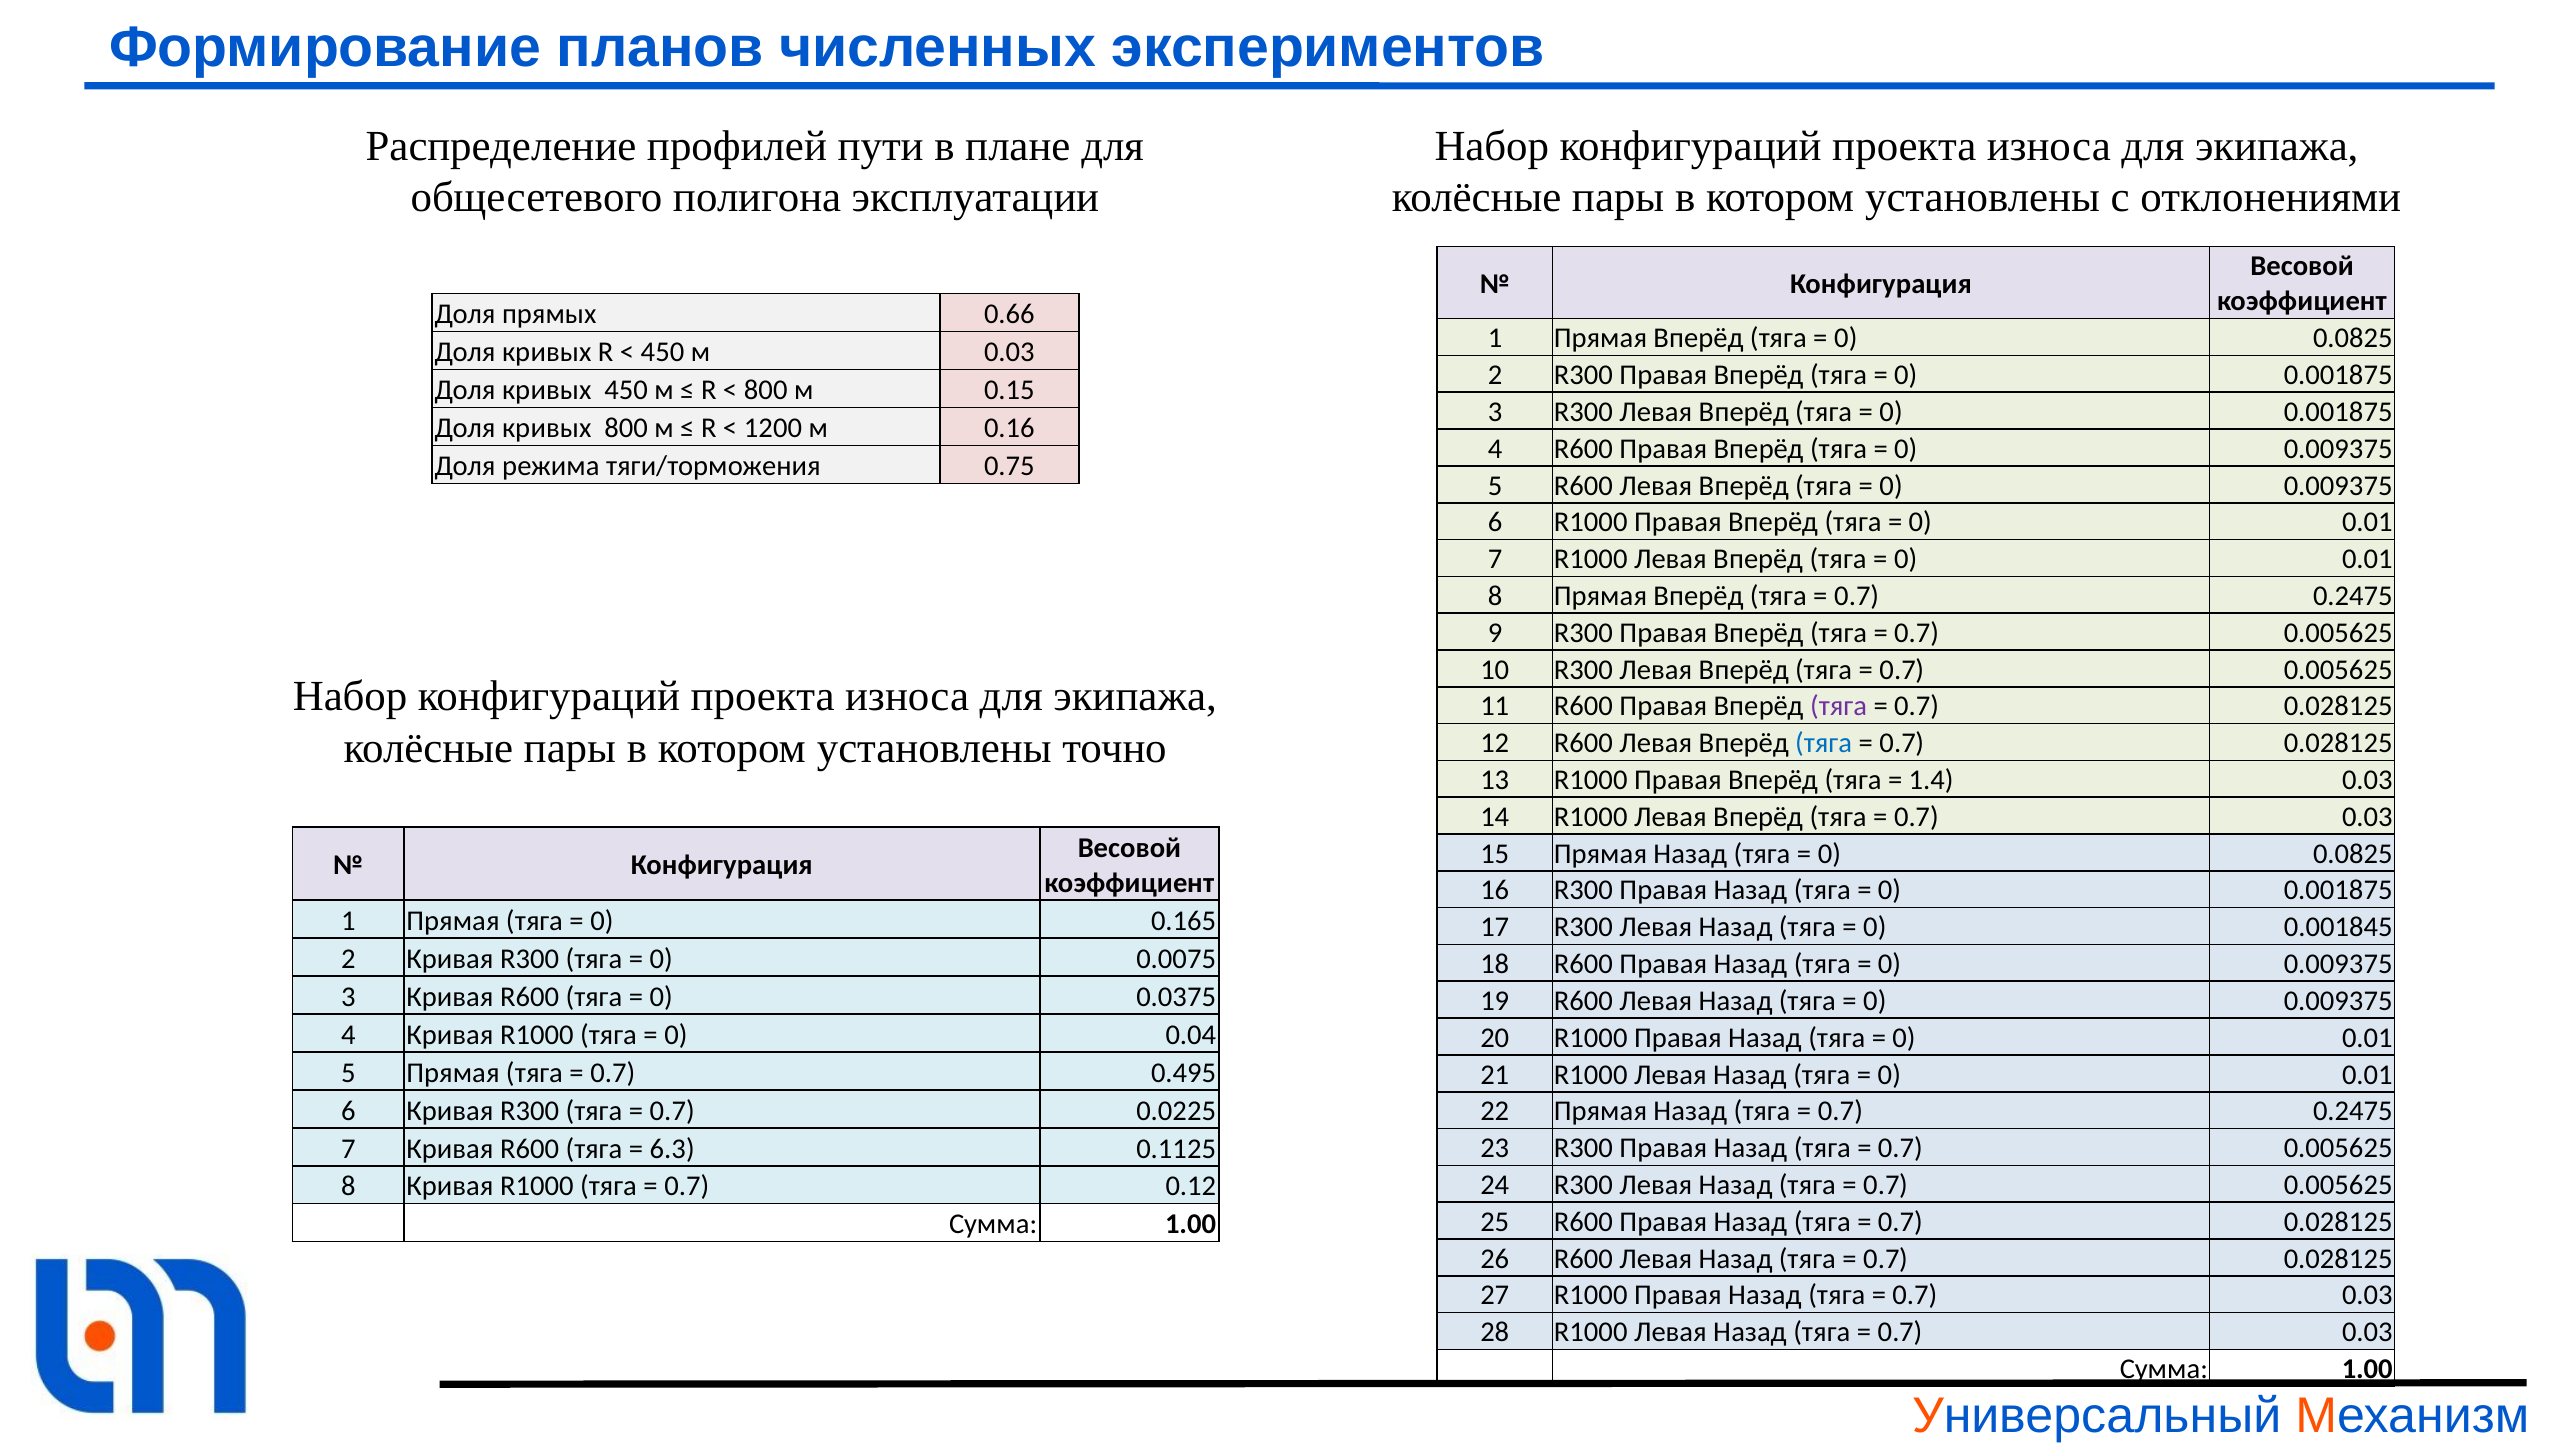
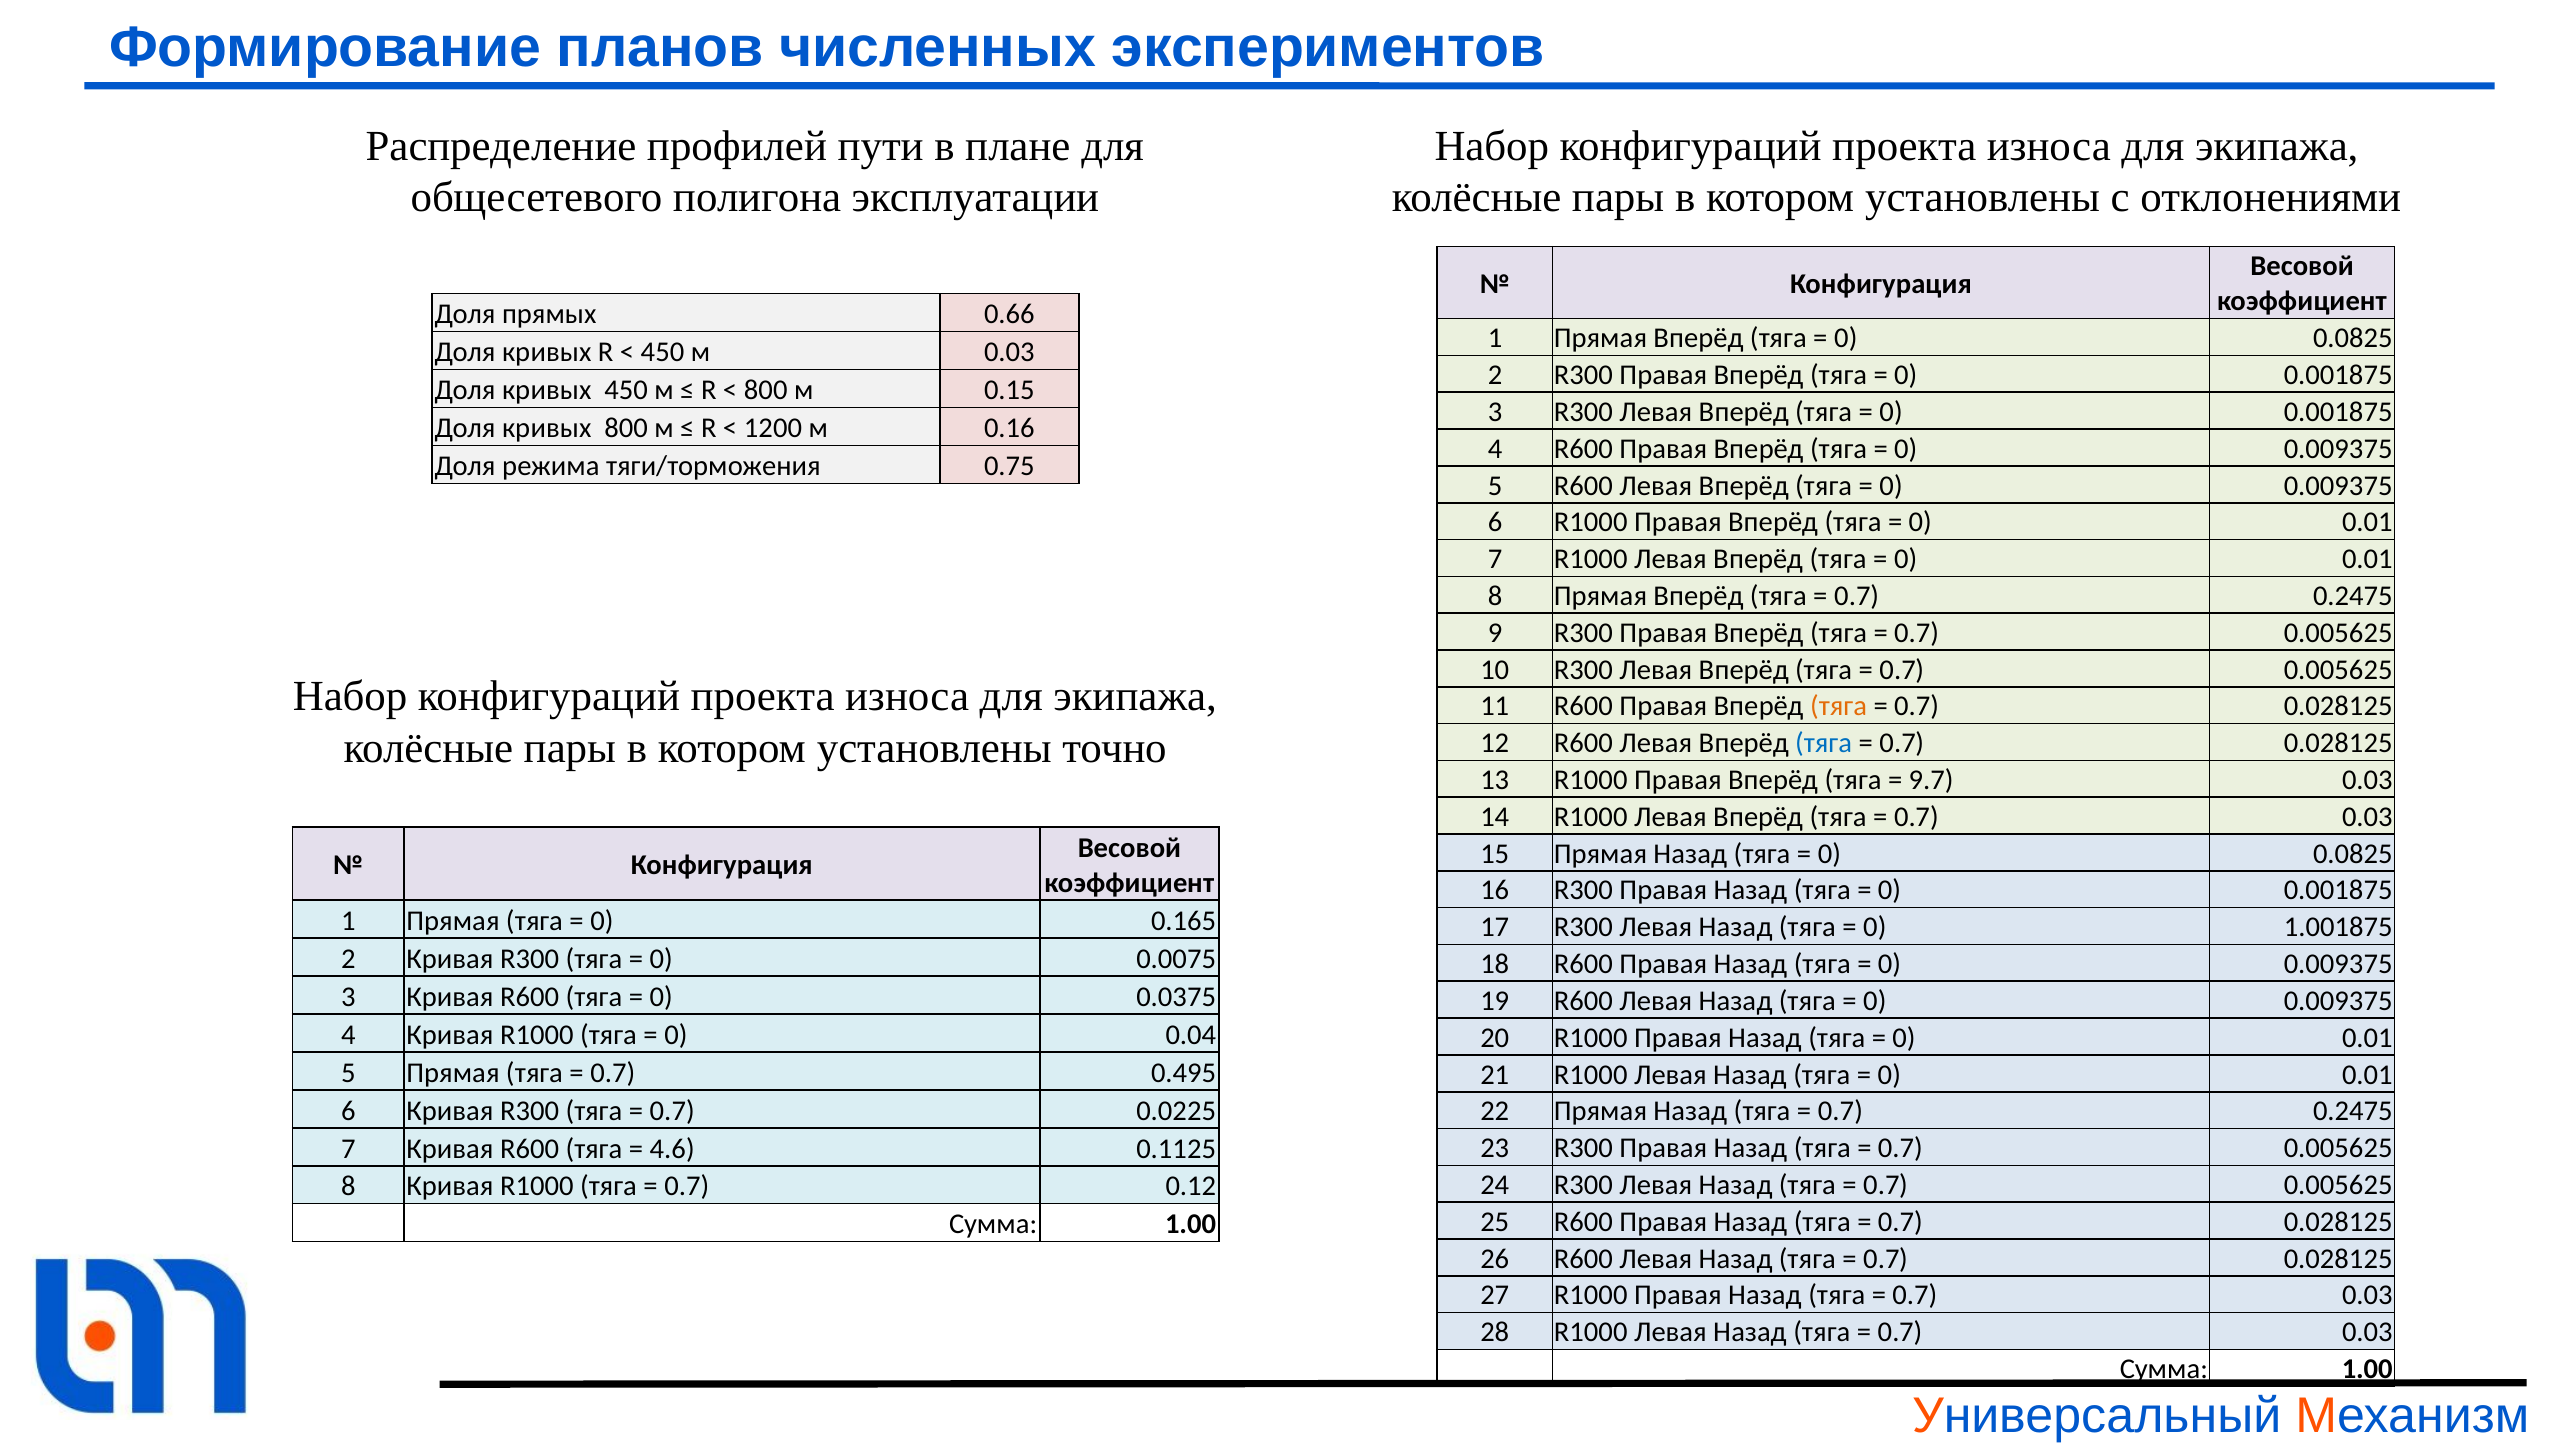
тяга colour: purple -> orange (1839, 706)
1.4: 1.4 -> 9.7 (1931, 780)
0.001845: 0.001845 -> 1.001875 (2338, 927)
6.3: 6.3 -> 4.6 (672, 1149)
